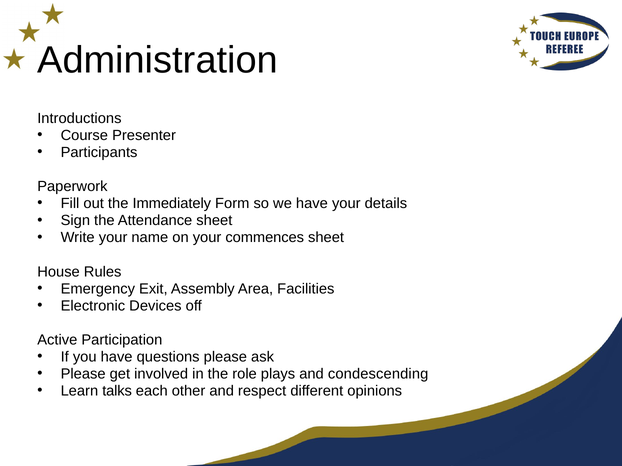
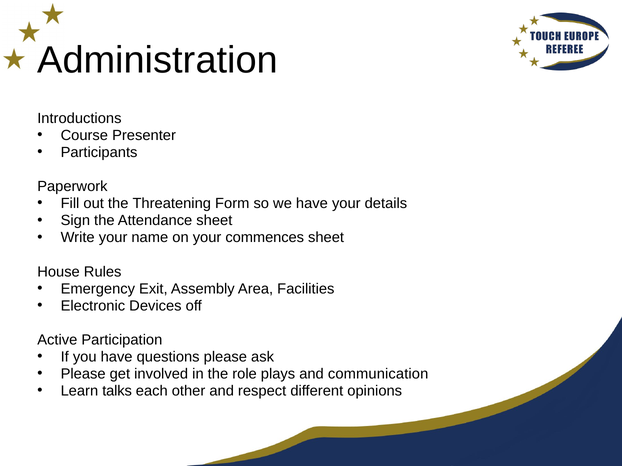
Immediately: Immediately -> Threatening (172, 204)
condescending: condescending -> communication (378, 374)
